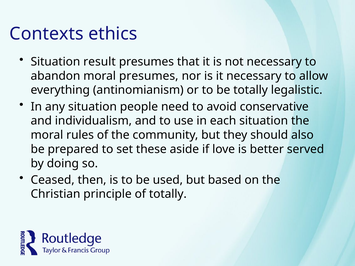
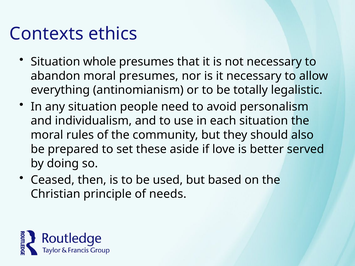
result: result -> whole (100, 62)
conservative: conservative -> personalism (274, 107)
of totally: totally -> needs (168, 194)
